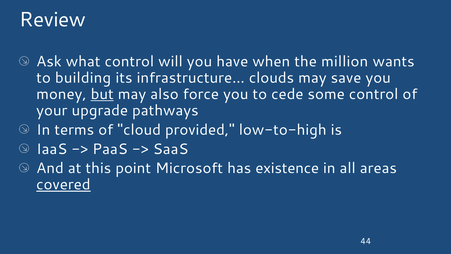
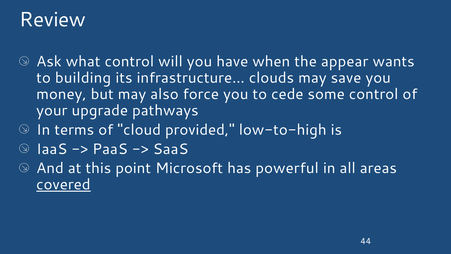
million: million -> appear (345, 62)
but underline: present -> none (102, 94)
existence: existence -> powerful (287, 168)
